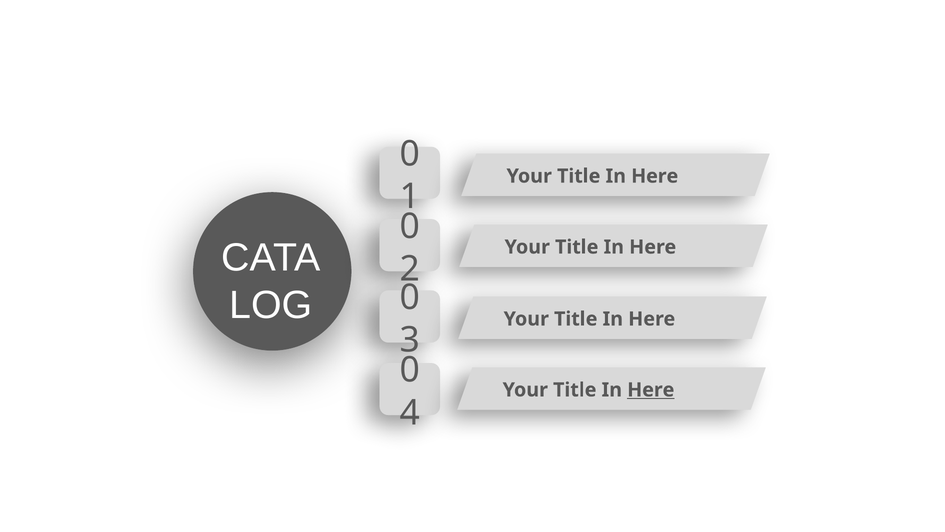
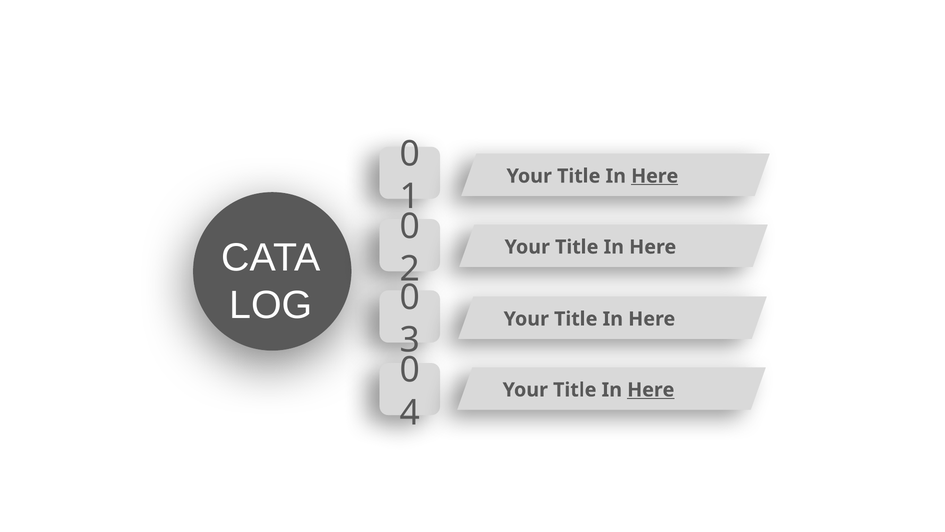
Here underline: none -> present (655, 176)
